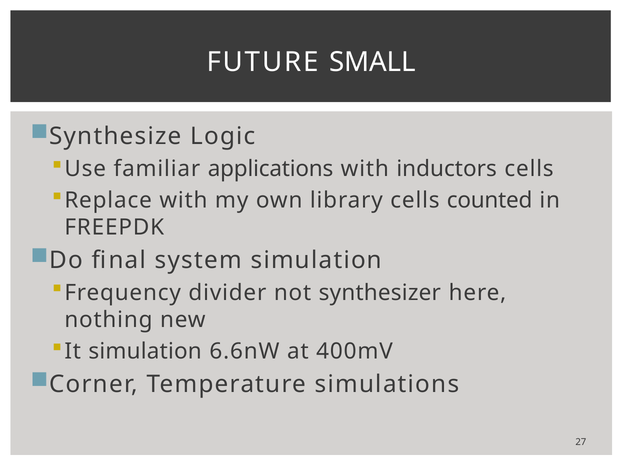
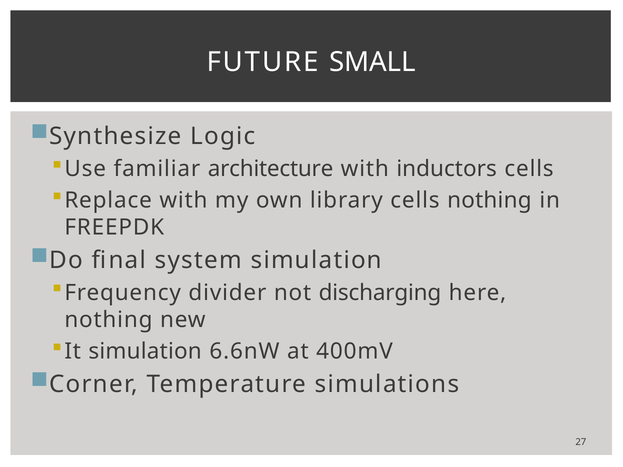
applications: applications -> architecture (271, 169)
cells counted: counted -> nothing (489, 200)
synthesizer: synthesizer -> discharging (380, 293)
